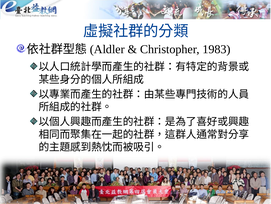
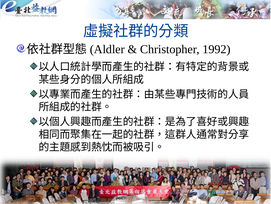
1983: 1983 -> 1992 (217, 49)
